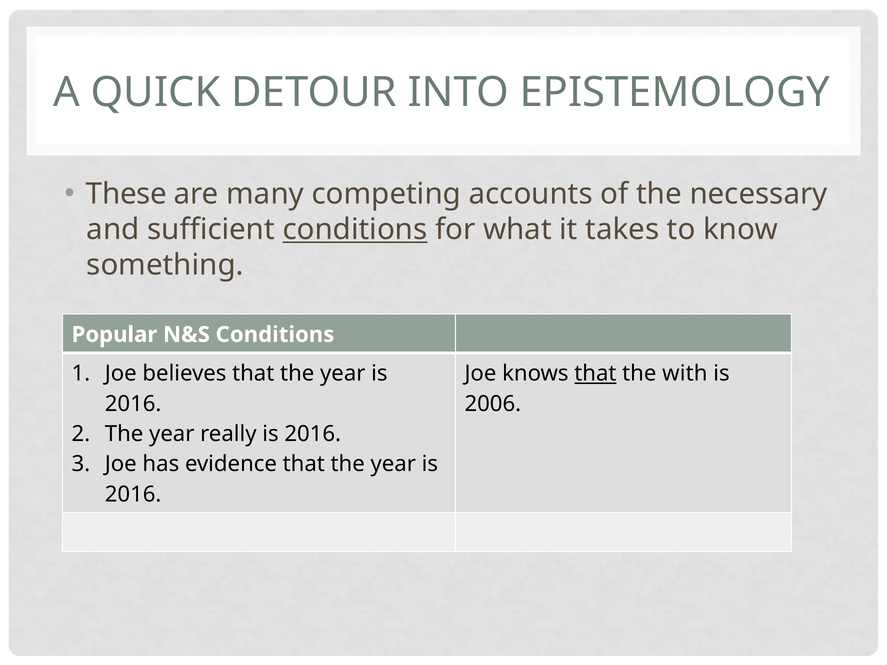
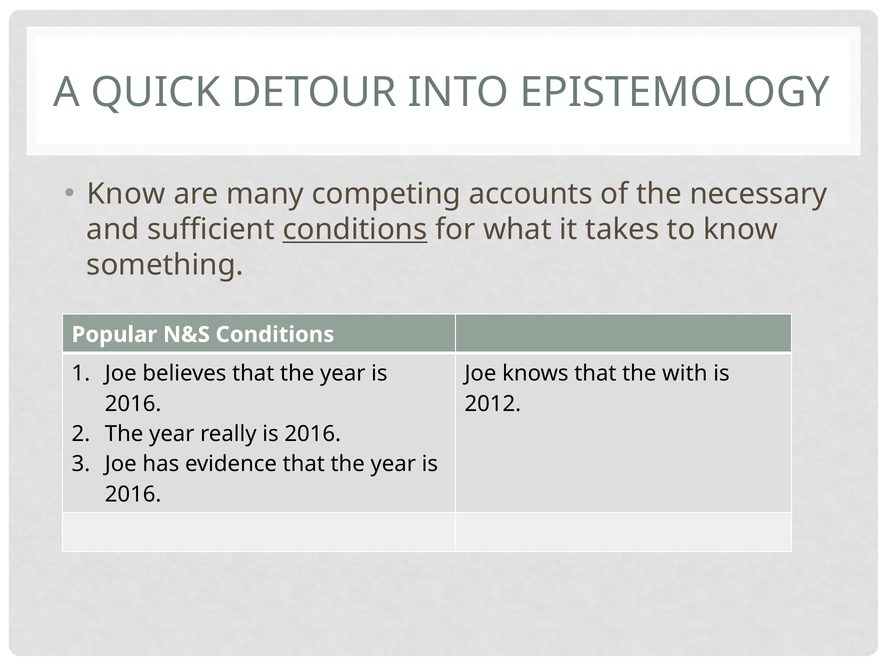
These: These -> Know (126, 194)
that underline: present -> none (595, 374)
2006: 2006 -> 2012 (493, 404)
